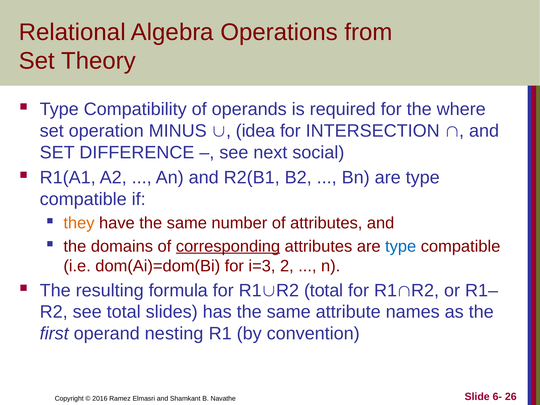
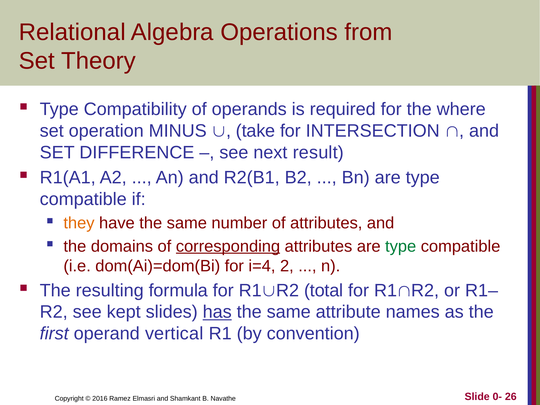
idea: idea -> take (256, 131)
social: social -> result (318, 152)
type colour: blue -> green (401, 246)
i=3: i=3 -> i=4 (262, 266)
see total: total -> kept (124, 312)
has underline: none -> present (217, 312)
nesting: nesting -> vertical (174, 334)
6-: 6- -> 0- (497, 397)
